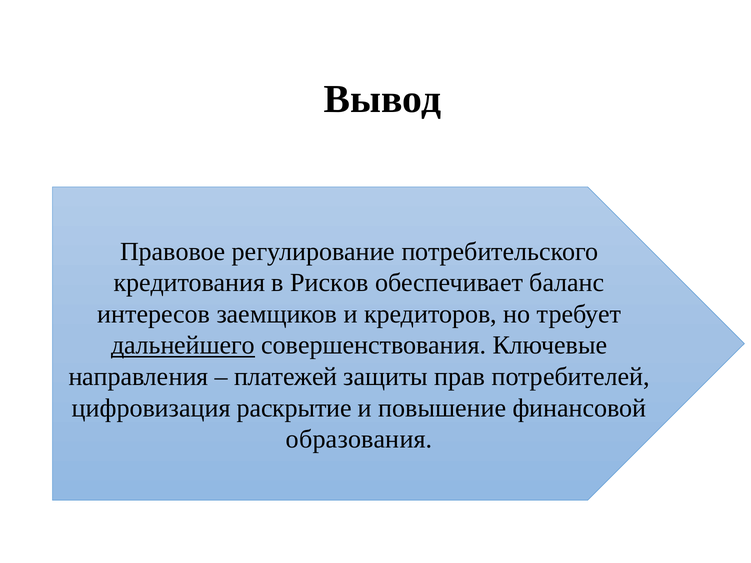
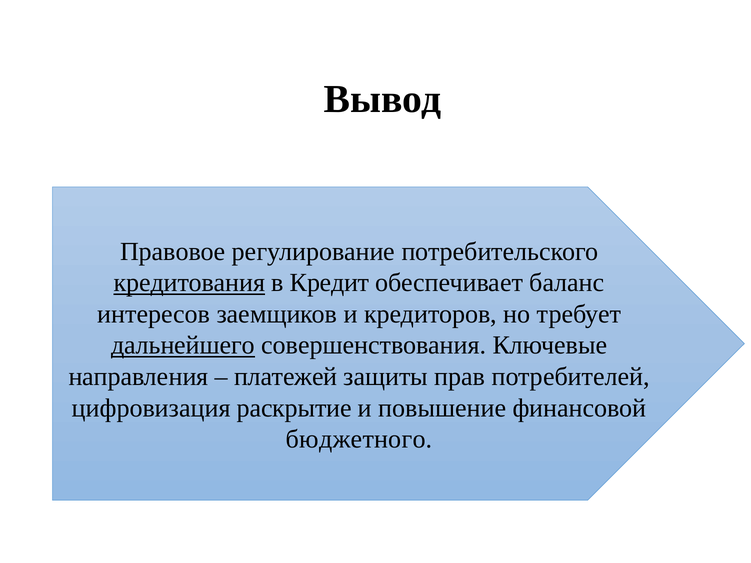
кредитования underline: none -> present (189, 283)
Рисков: Рисков -> Кредит (330, 283)
образования: образования -> бюджетного (359, 439)
